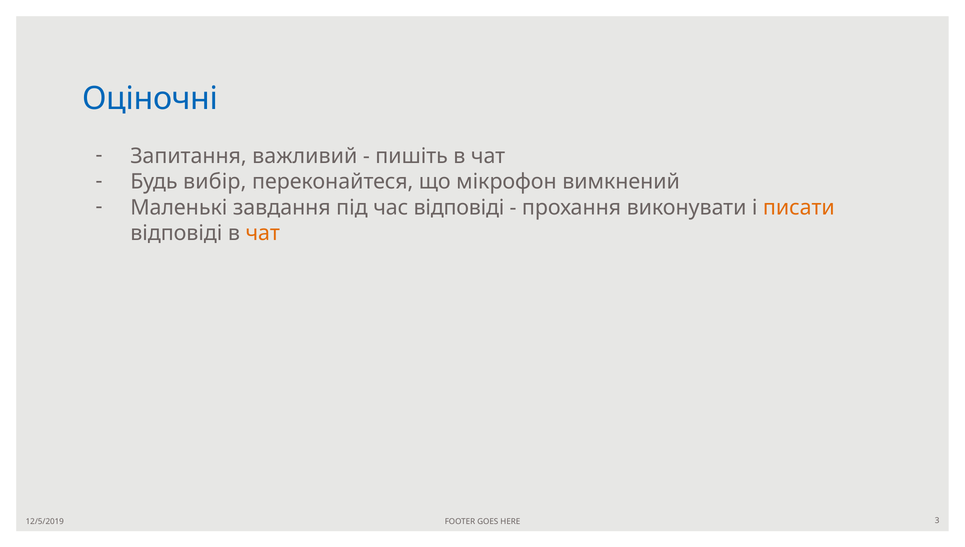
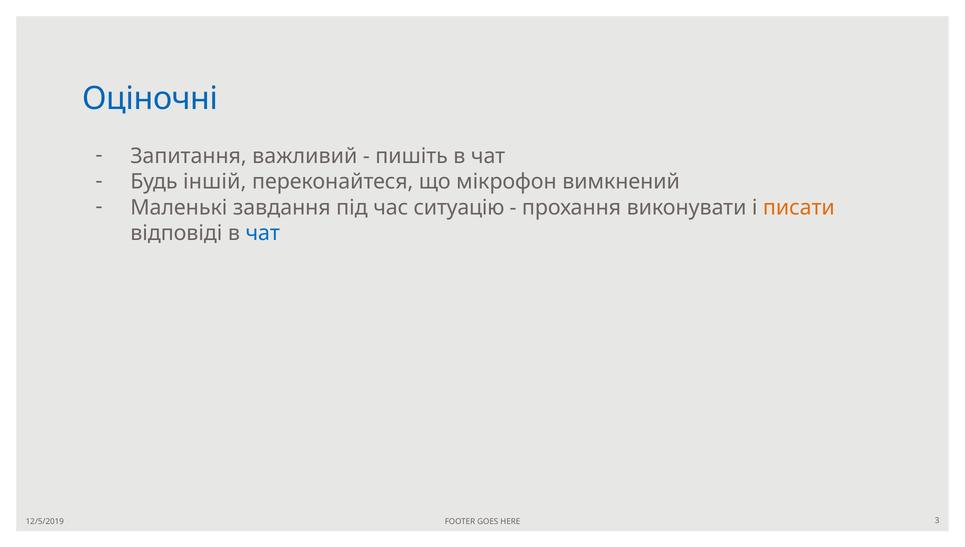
вибір: вибір -> іншій (215, 182)
час відповіді: відповіді -> ситуацію (459, 208)
чат colour: orange -> blue (263, 233)
